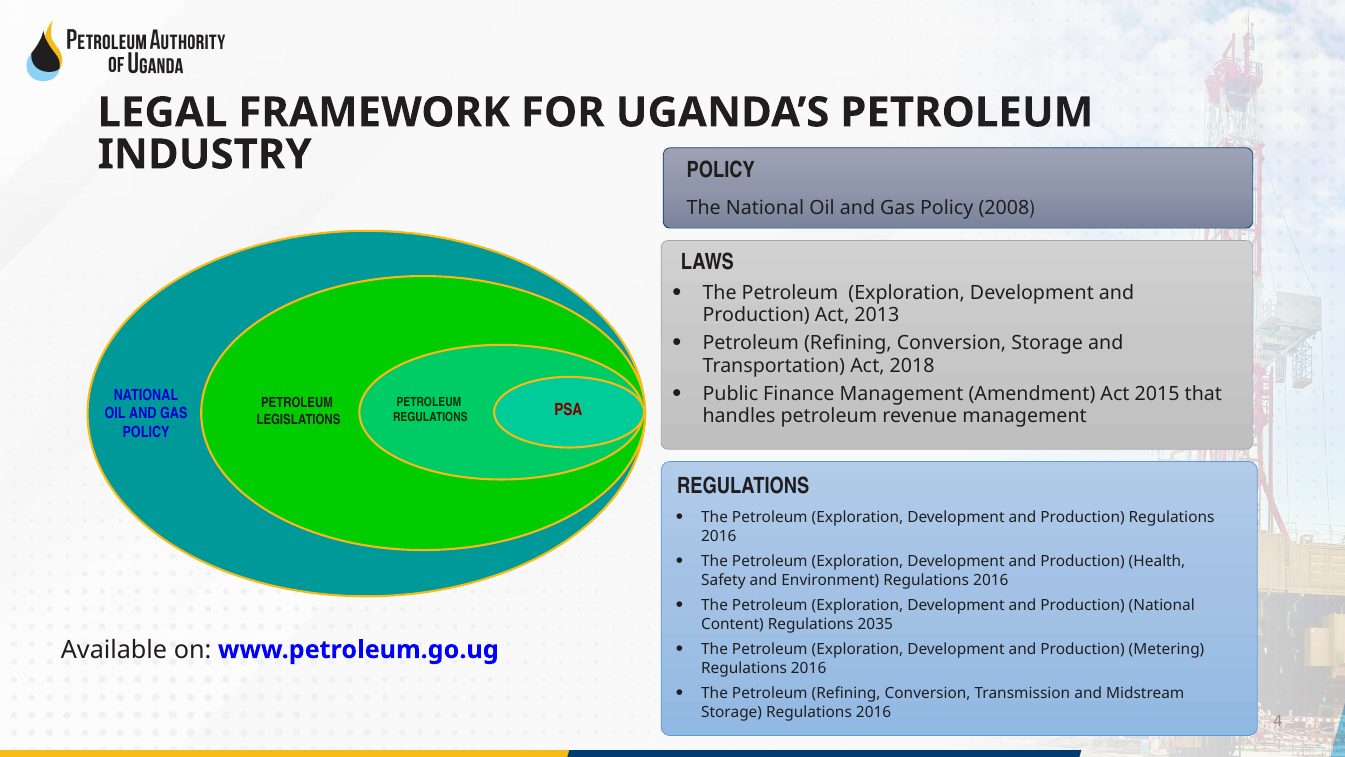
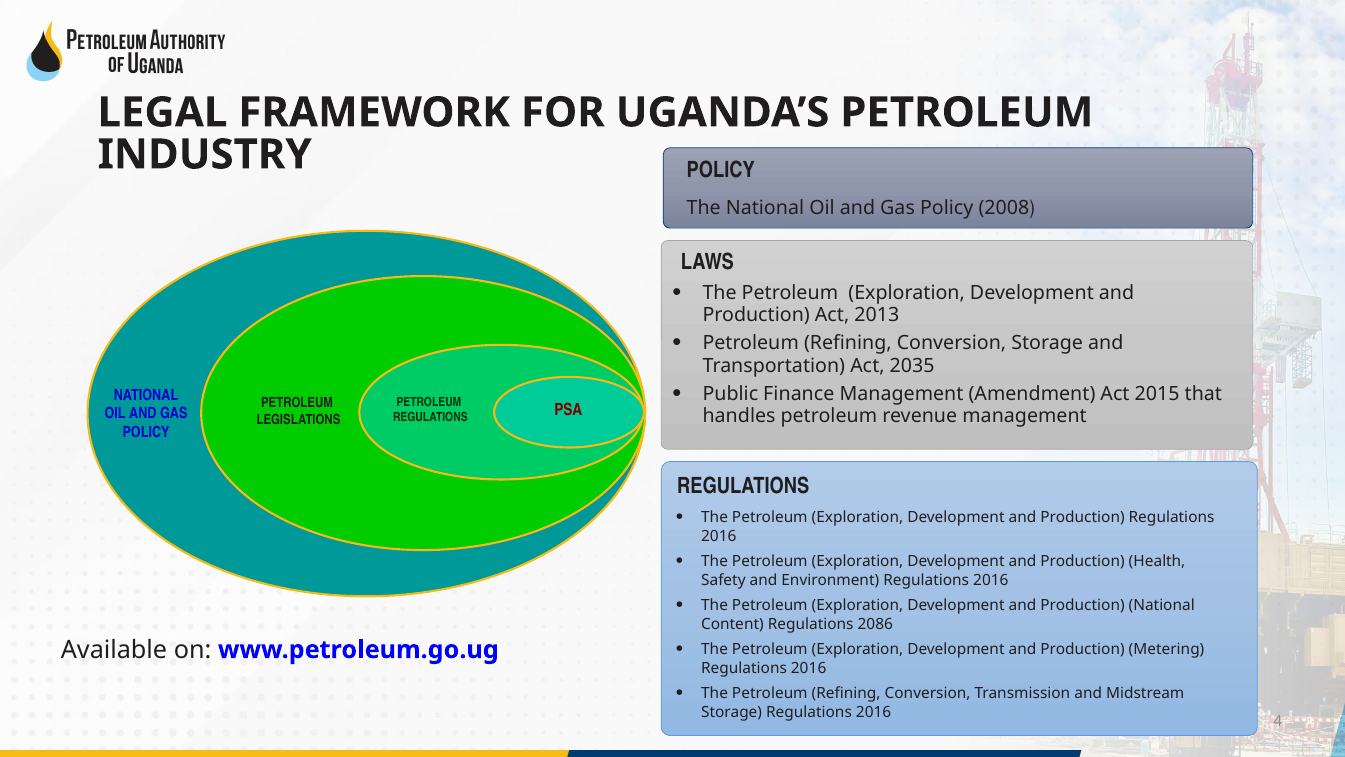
2018: 2018 -> 2035 (912, 366)
2035: 2035 -> 2086 (875, 624)
